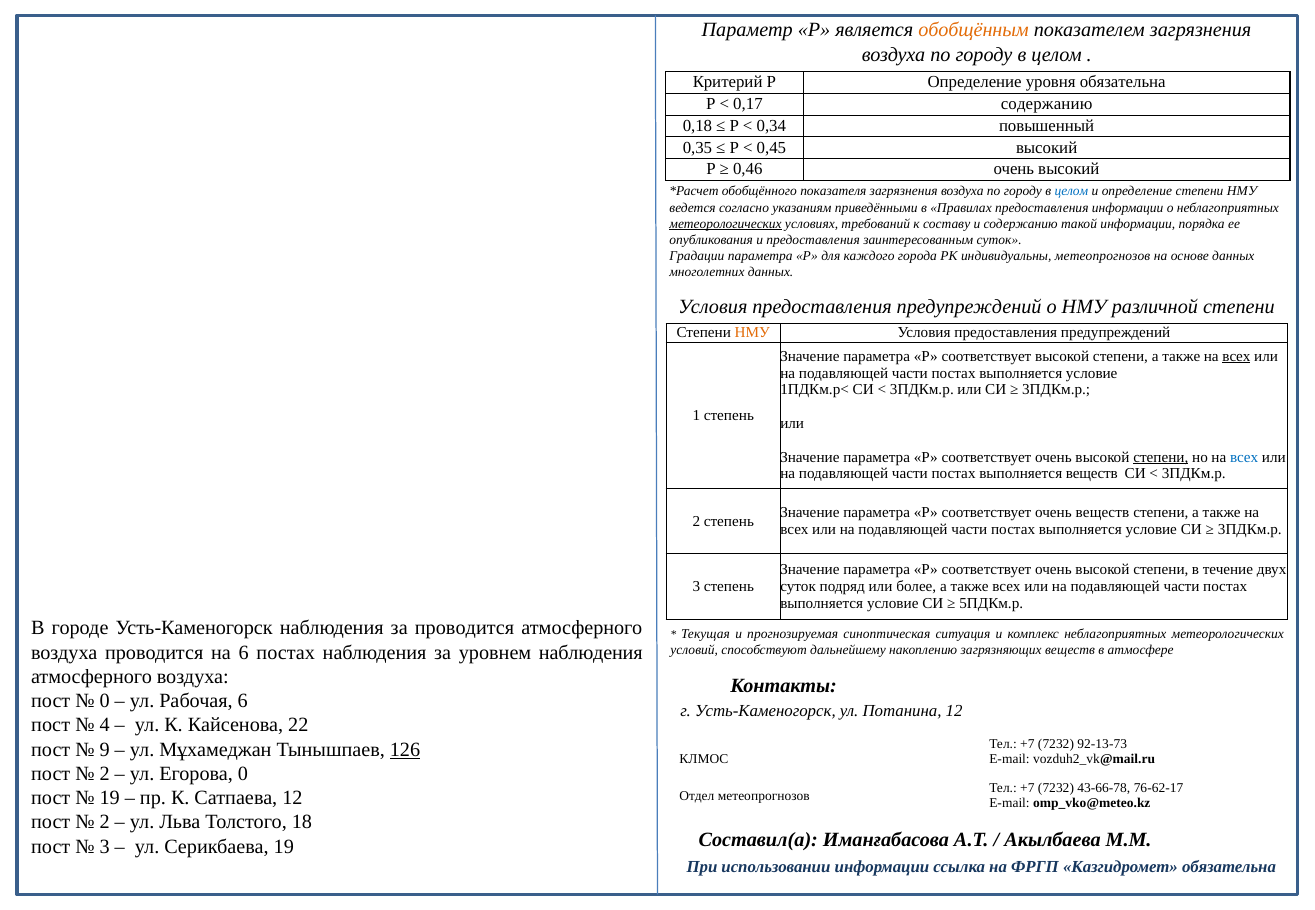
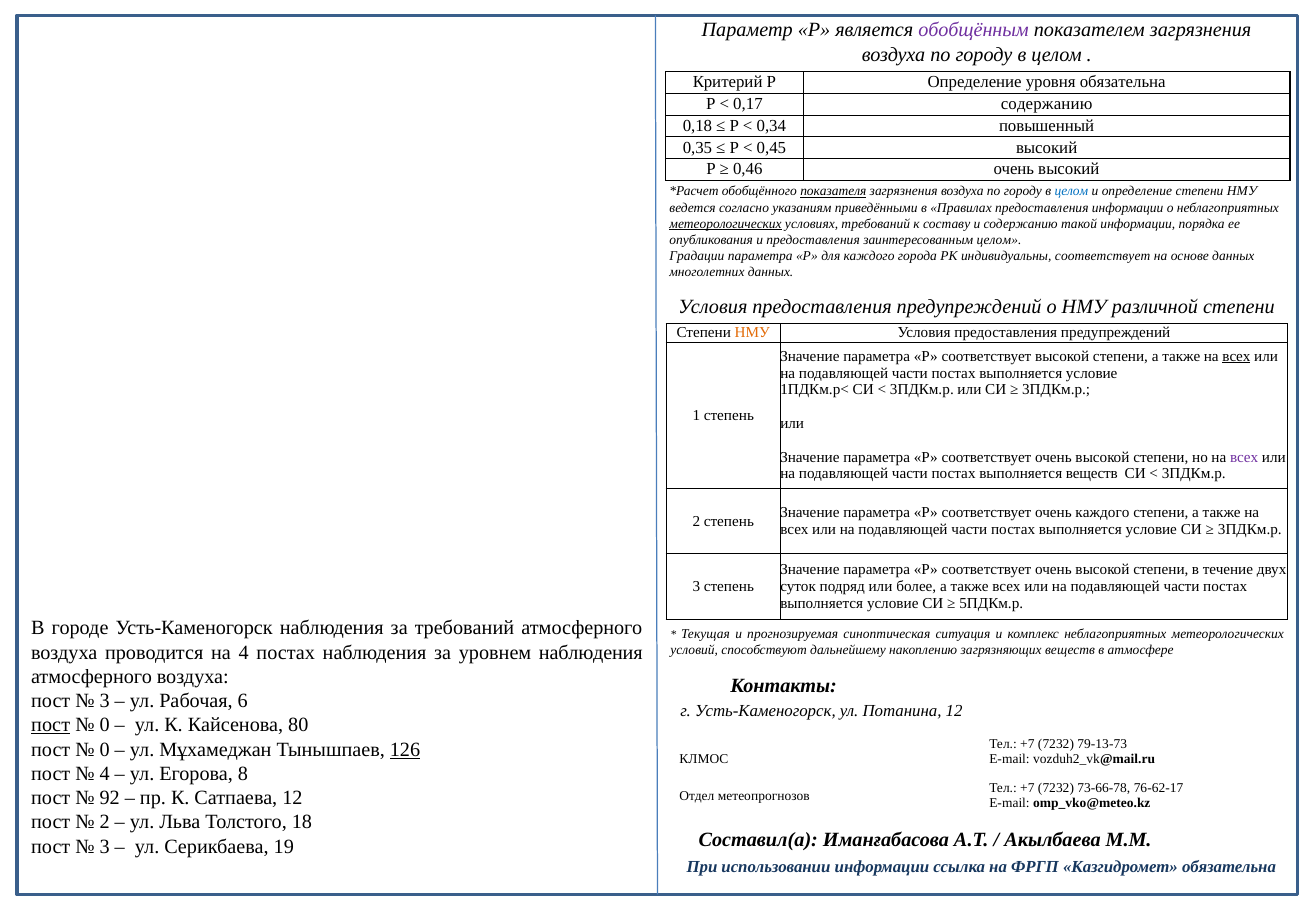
обобщённым colour: orange -> purple (974, 30)
показателя underline: none -> present (833, 192)
заинтересованным суток: суток -> целом (999, 240)
индивидуальны метеопрогнозов: метеопрогнозов -> соответствует (1103, 256)
степени underline: present -> none (1161, 457)
всех colour: blue -> purple (1244, 457)
очень веществ: веществ -> каждого (1102, 513)
за проводится: проводится -> требований (464, 628)
на 6: 6 -> 4 (244, 653)
0: 0 -> 3 (105, 701)
пост underline: none -> present (51, 725)
4: 4 -> 0 (105, 725)
22: 22 -> 80 (298, 725)
92-13-73: 92-13-73 -> 79-13-73 (1102, 744)
9: 9 -> 0 (105, 750)
2: 2 -> 4 (105, 774)
Егорова 0: 0 -> 8 (243, 774)
43-66-78: 43-66-78 -> 73-66-78 (1104, 789)
19: 19 -> 92 (110, 798)
